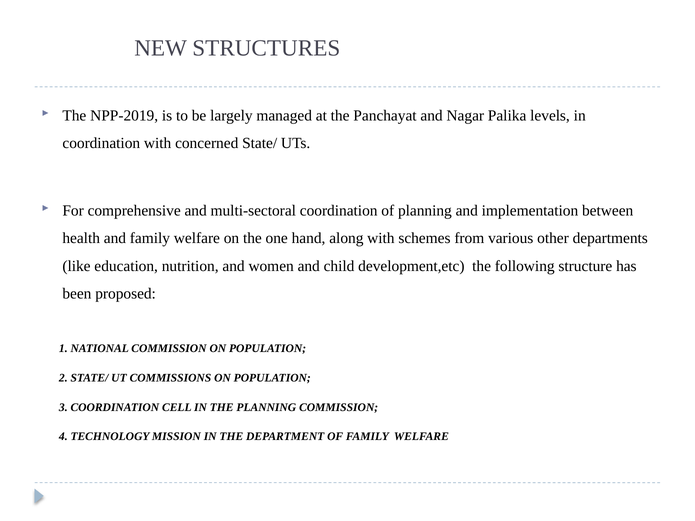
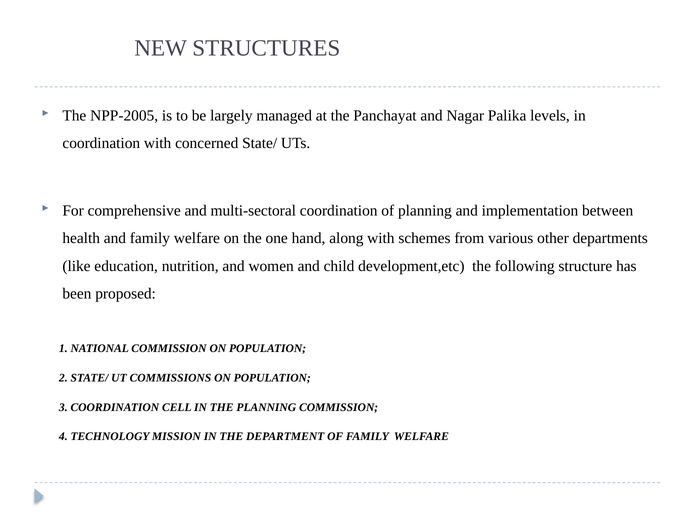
NPP-2019: NPP-2019 -> NPP-2005 (124, 116)
